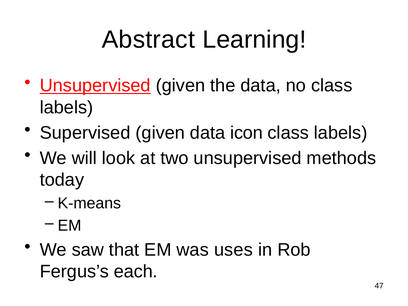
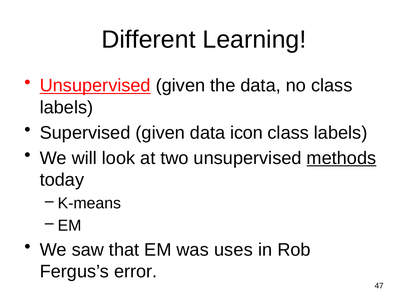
Abstract: Abstract -> Different (148, 39)
methods underline: none -> present (341, 158)
each: each -> error (136, 272)
